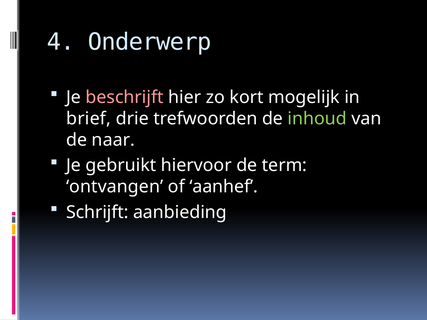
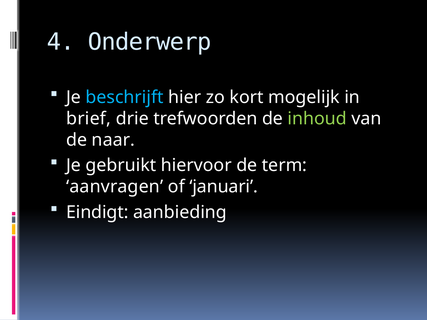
beschrijft colour: pink -> light blue (125, 97)
ontvangen: ontvangen -> aanvragen (115, 187)
aanhef: aanhef -> januari (224, 187)
Schrijft: Schrijft -> Eindigt (97, 212)
